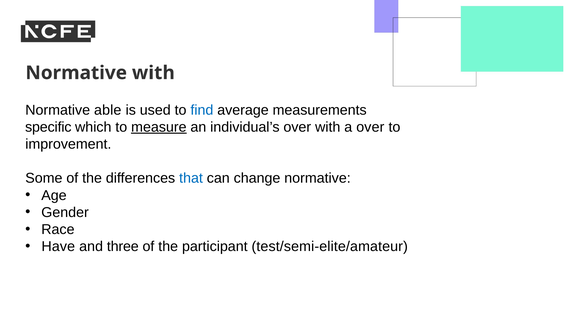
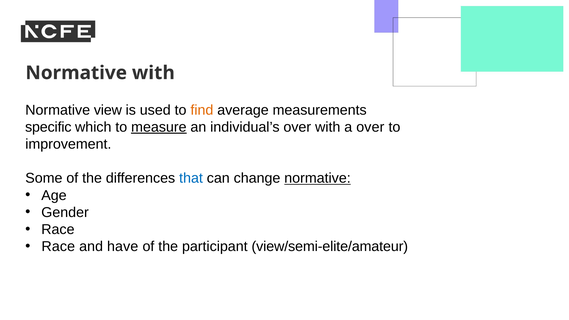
able: able -> view (108, 110)
find colour: blue -> orange (202, 110)
normative underline: none -> present (318, 178)
Have: Have -> Race (58, 247)
three: three -> have (123, 247)
test/semi-elite/amateur: test/semi-elite/amateur -> view/semi-elite/amateur (330, 247)
